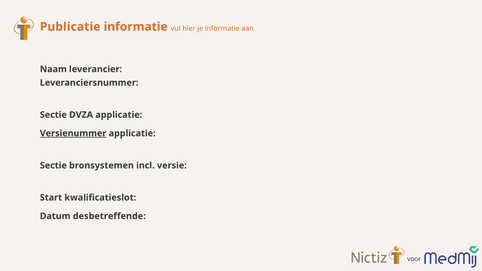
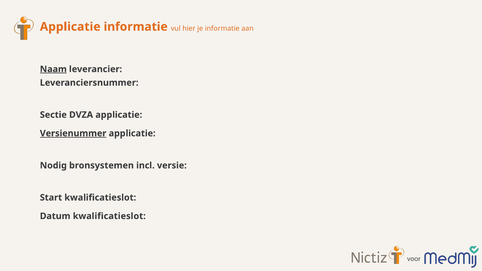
Publicatie: Publicatie -> Applicatie (70, 27)
Naam underline: none -> present (53, 69)
Sectie: Sectie -> Nodig (53, 166)
Datum desbetreffende: desbetreffende -> kwalificatieslot (109, 216)
